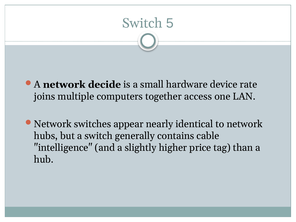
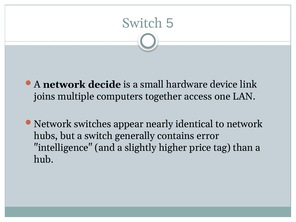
rate: rate -> link (248, 85)
cable: cable -> error (208, 136)
